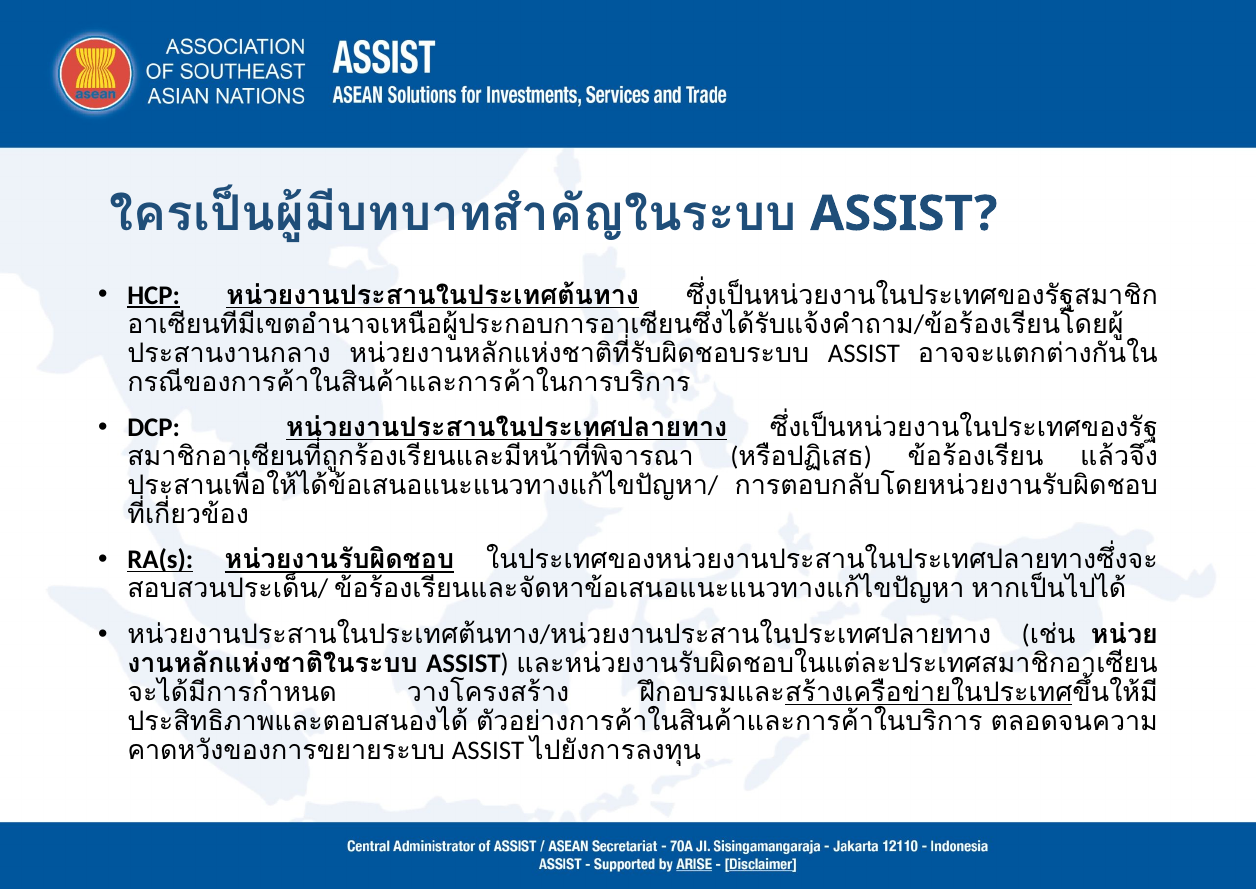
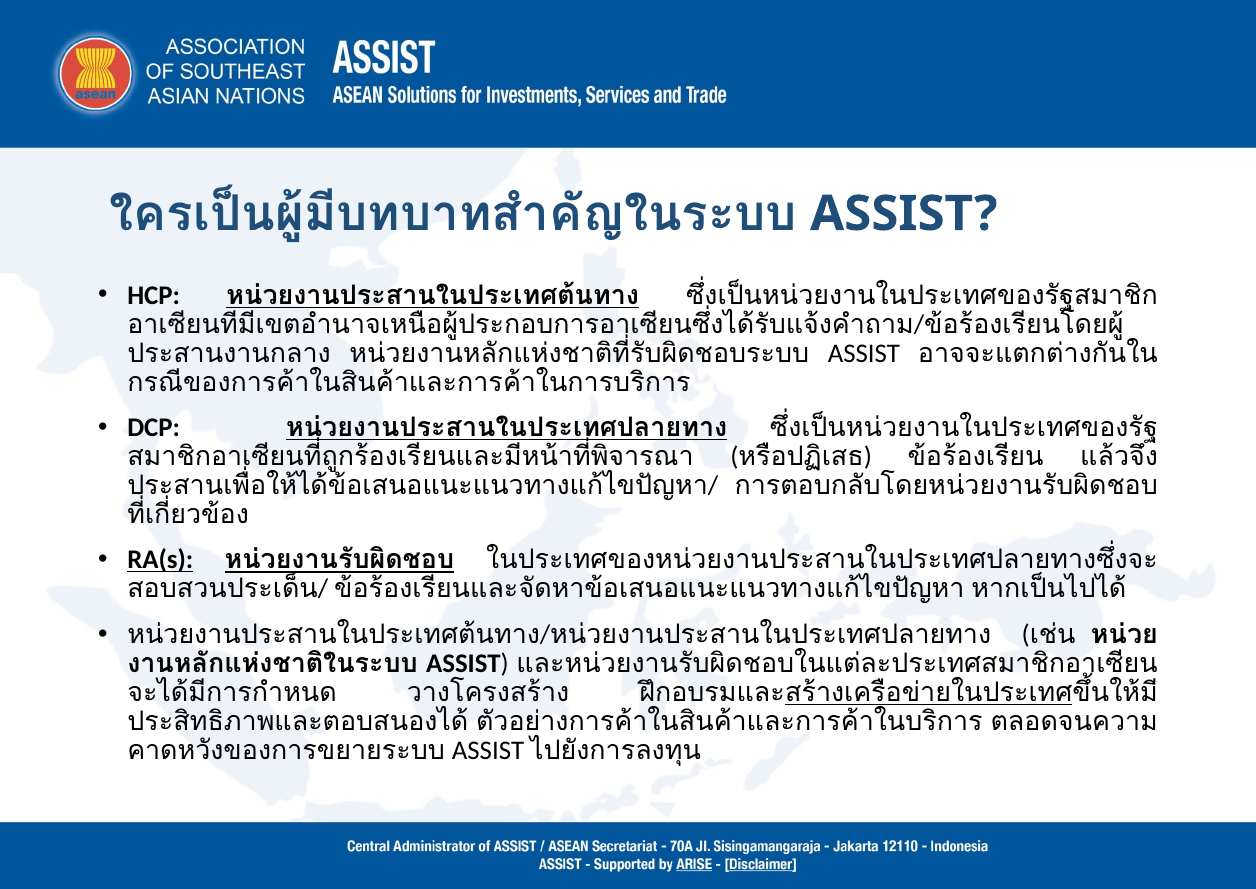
HCP underline: present -> none (154, 295)
